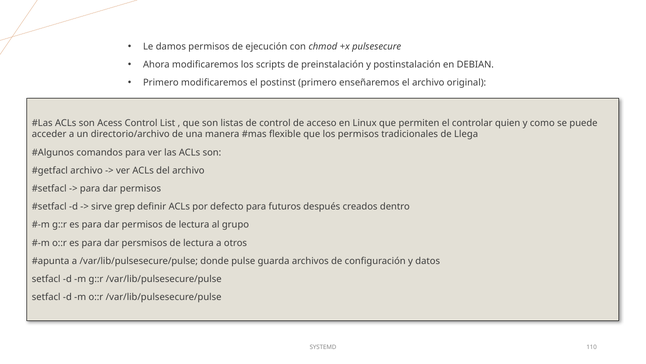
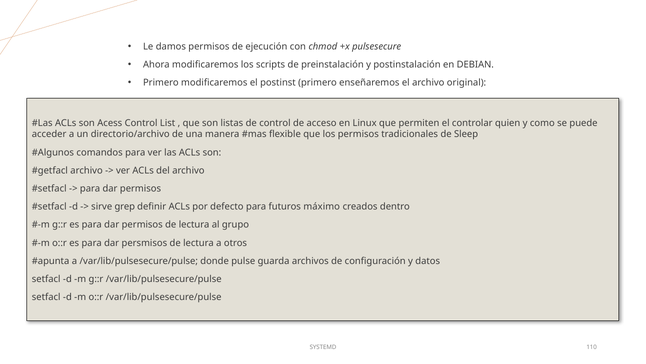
Llega: Llega -> Sleep (466, 134)
después: después -> máximo (322, 206)
